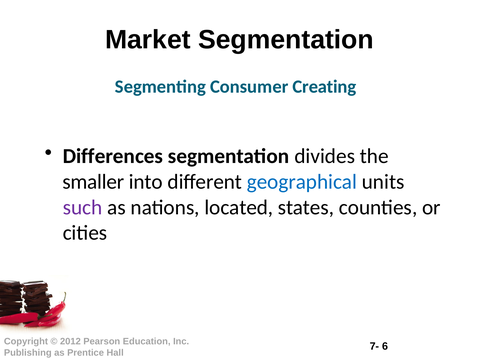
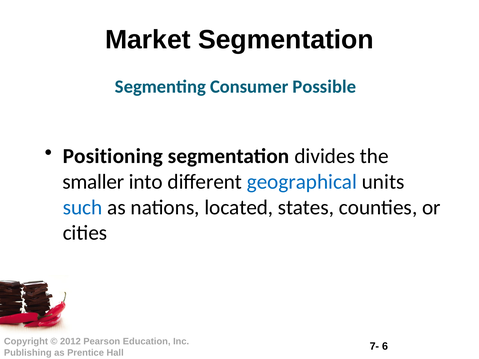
Creating: Creating -> Possible (324, 87)
Differences: Differences -> Positioning (113, 156)
such colour: purple -> blue (83, 207)
